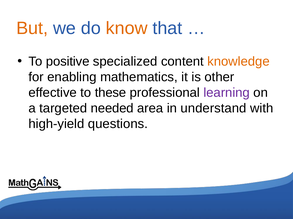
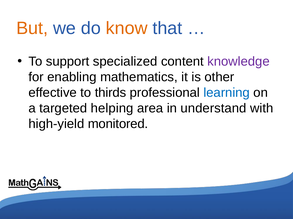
positive: positive -> support (68, 62)
knowledge colour: orange -> purple (239, 62)
these: these -> thirds (110, 93)
learning colour: purple -> blue (227, 93)
needed: needed -> helping (112, 109)
questions: questions -> monitored (118, 124)
